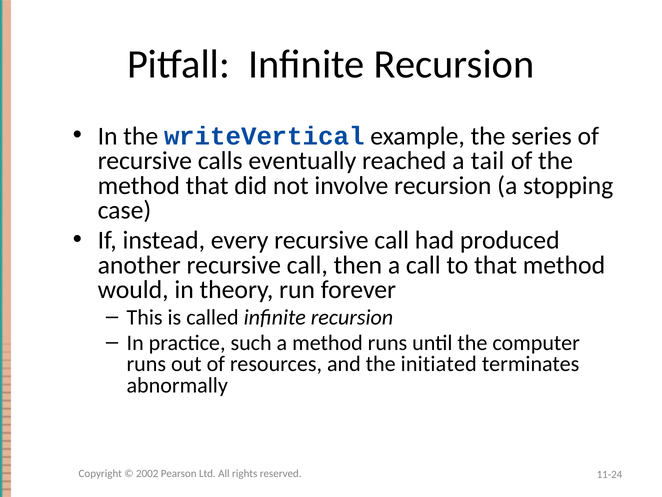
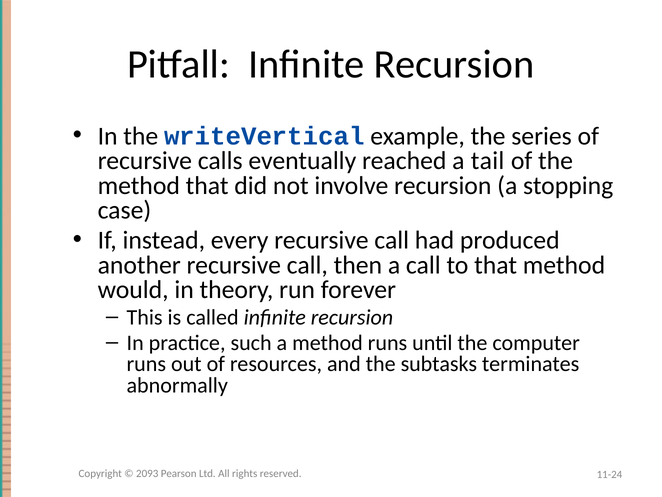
initiated: initiated -> subtasks (439, 364)
2002: 2002 -> 2093 (147, 473)
